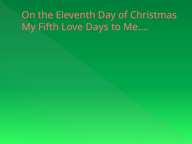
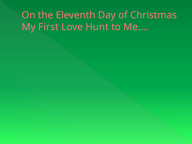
Fifth: Fifth -> First (48, 27)
Days: Days -> Hunt (97, 27)
